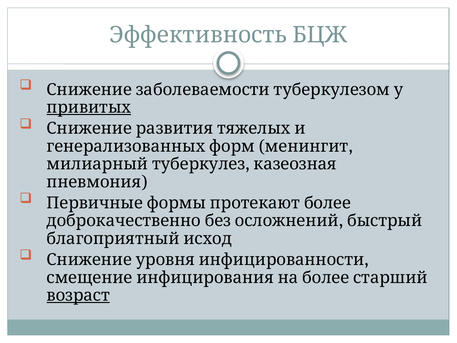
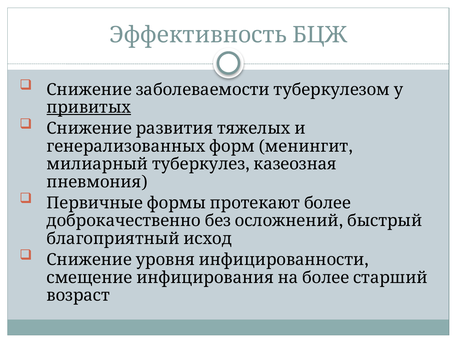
возраст underline: present -> none (78, 295)
